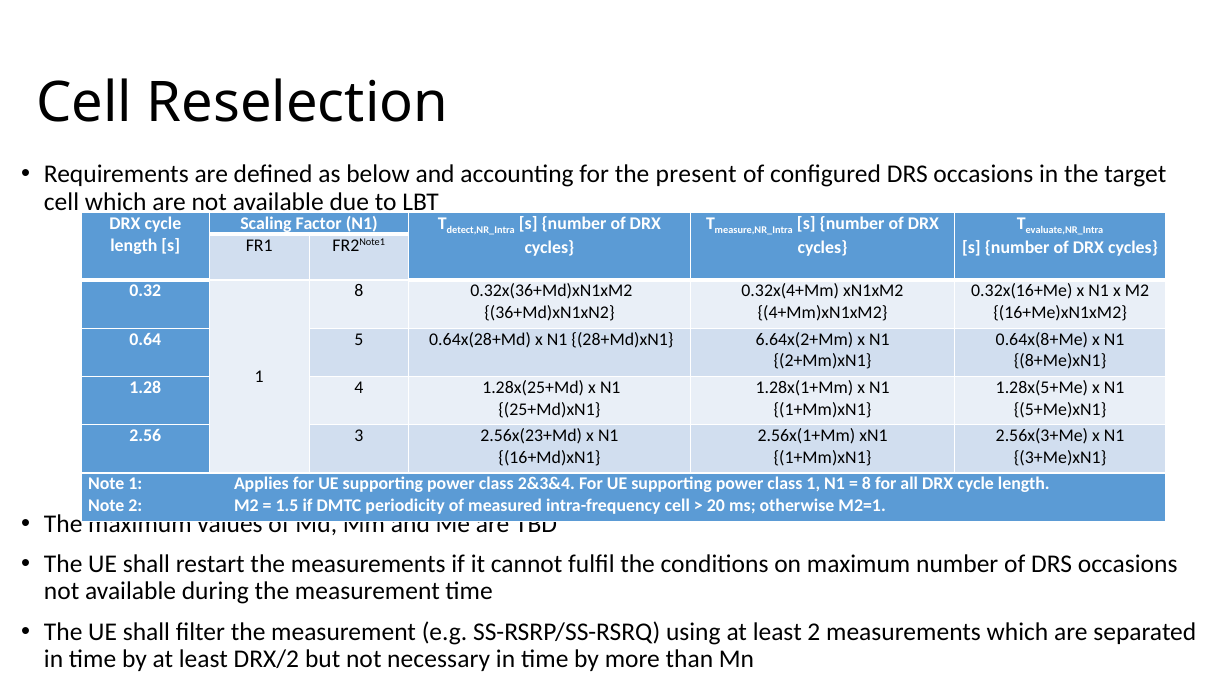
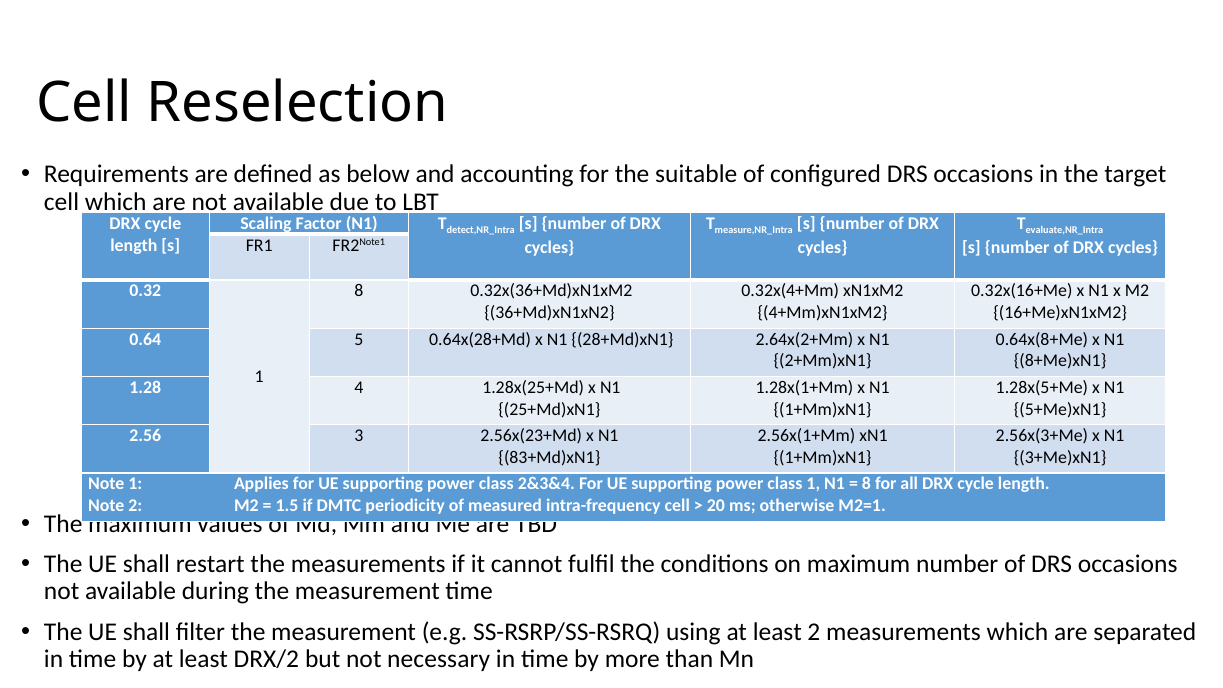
present: present -> suitable (696, 174)
6.64x(2+Mm: 6.64x(2+Mm -> 2.64x(2+Mm (804, 339)
16+Md)xN1: 16+Md)xN1 -> 83+Md)xN1 (549, 458)
